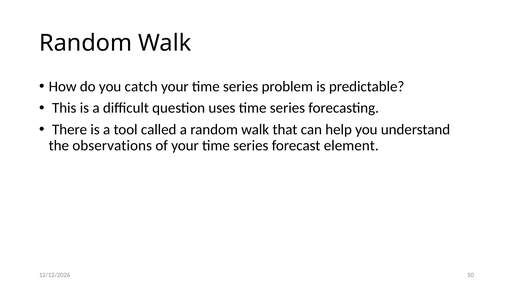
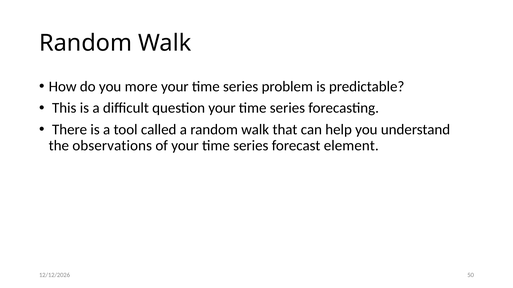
catch: catch -> more (141, 87)
question uses: uses -> your (222, 108)
